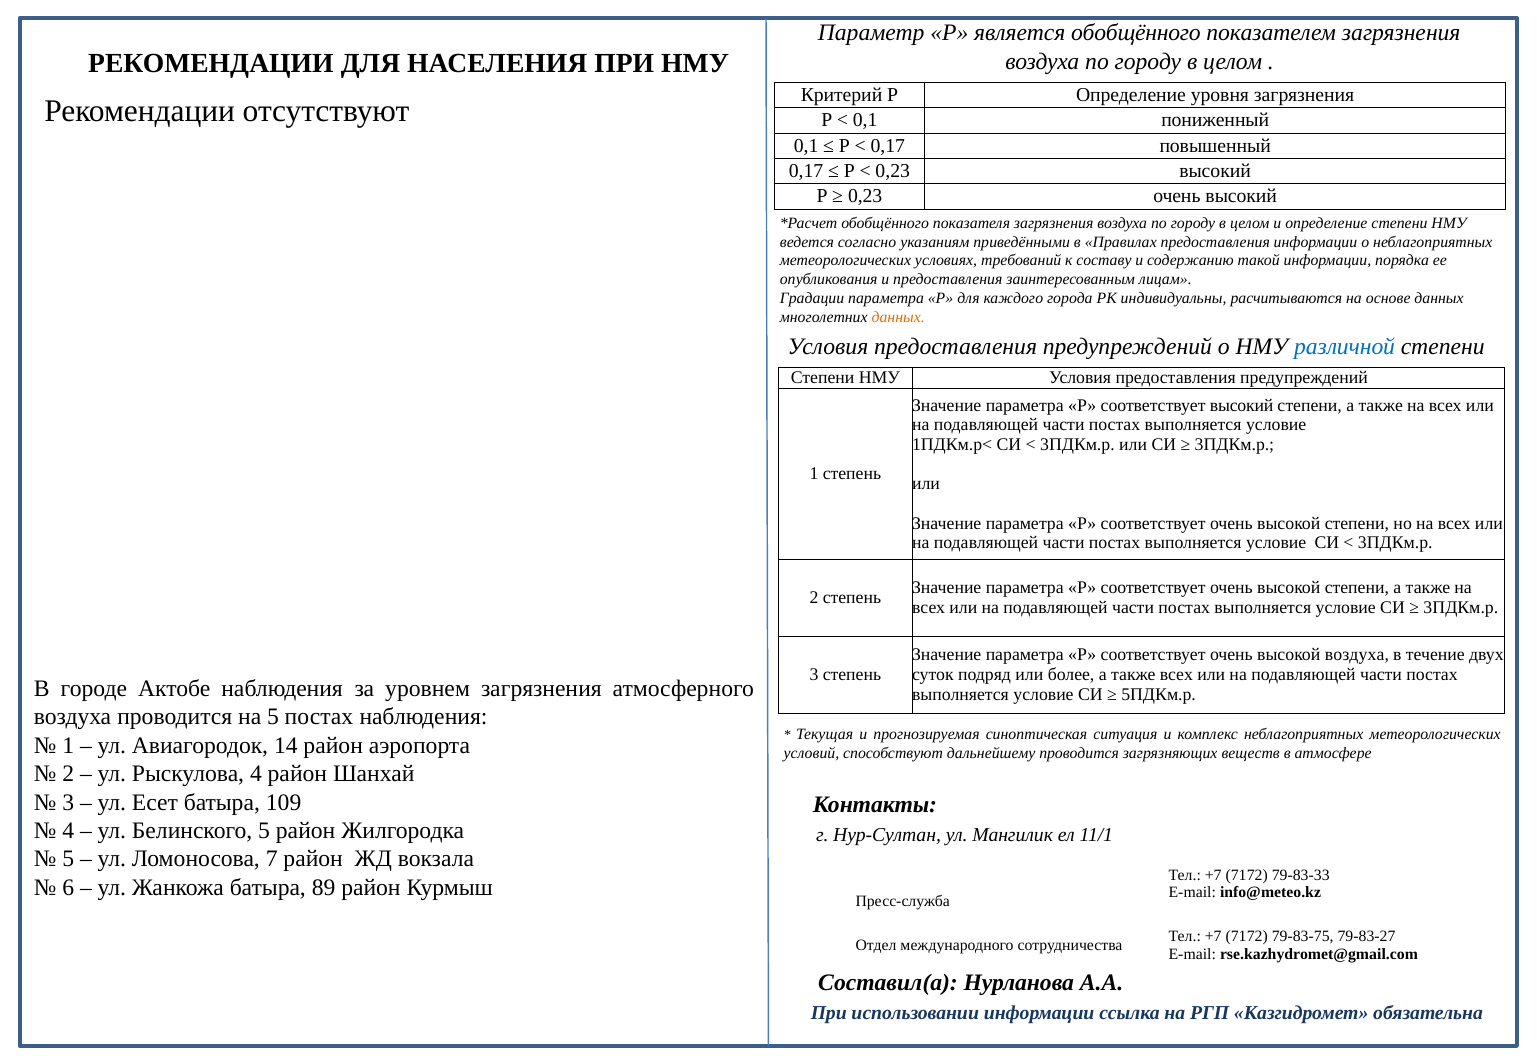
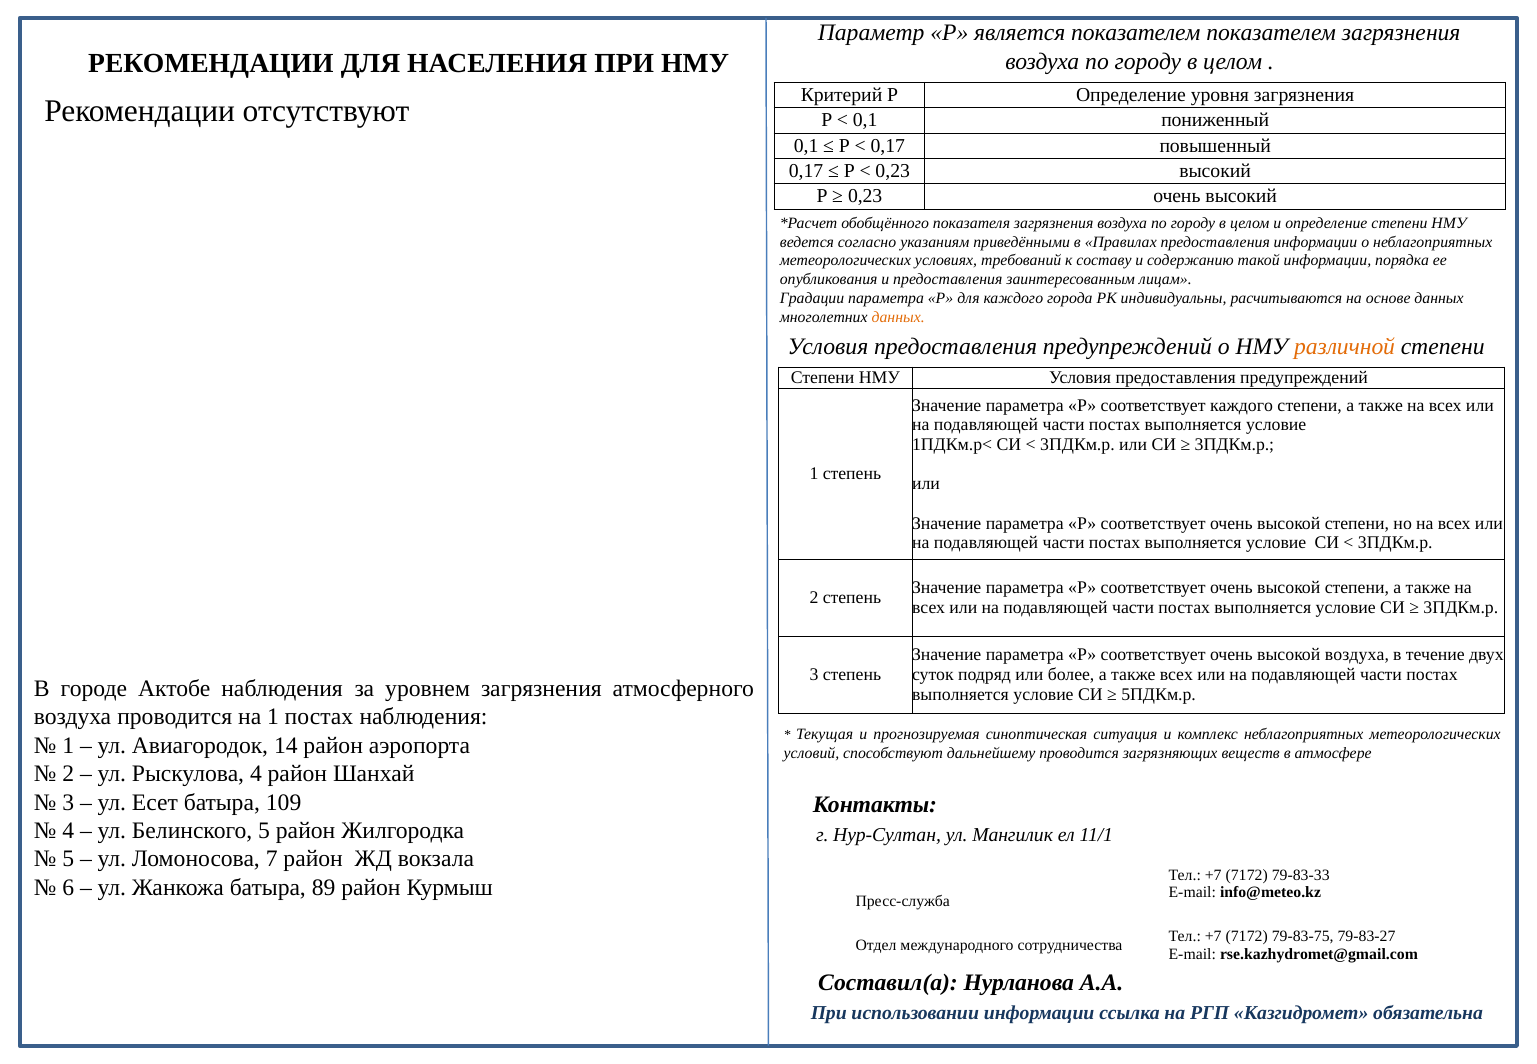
является обобщённого: обобщённого -> показателем (1136, 33)
различной colour: blue -> orange (1345, 347)
соответствует высокий: высокий -> каждого (1242, 405)
на 5: 5 -> 1 (273, 717)
